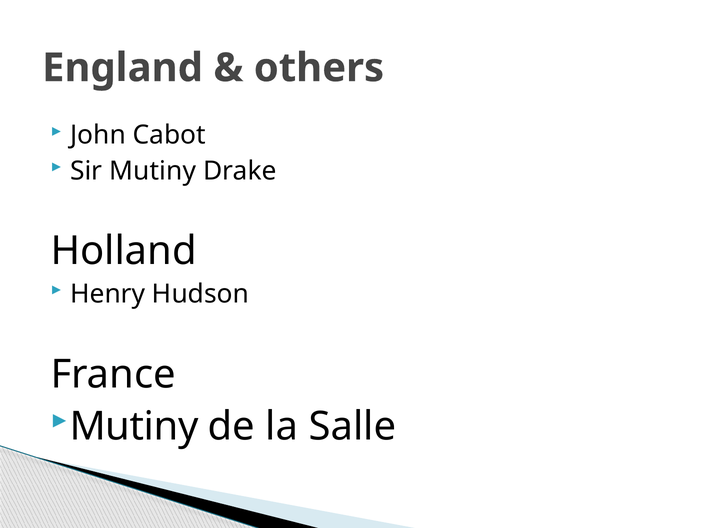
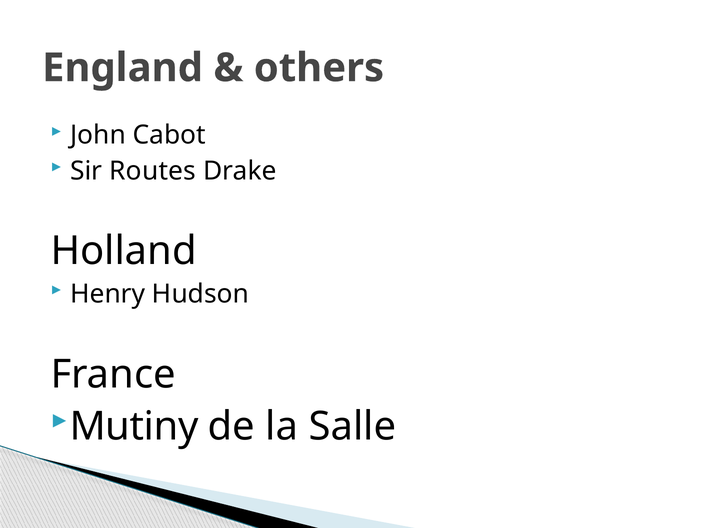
Sir Mutiny: Mutiny -> Routes (153, 171)
